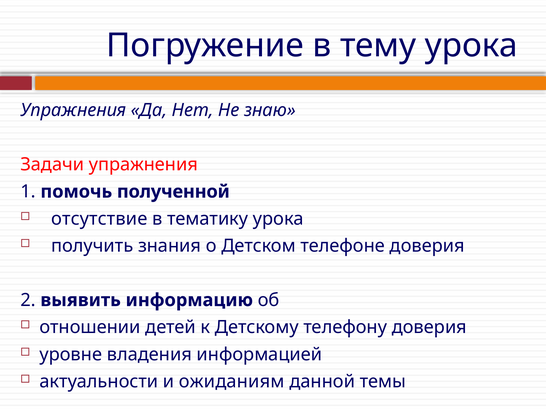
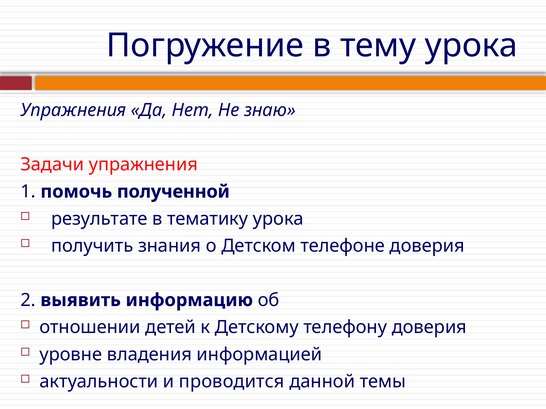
отсутствие: отсутствие -> результате (99, 219)
ожиданиям: ожиданиям -> проводится (232, 382)
